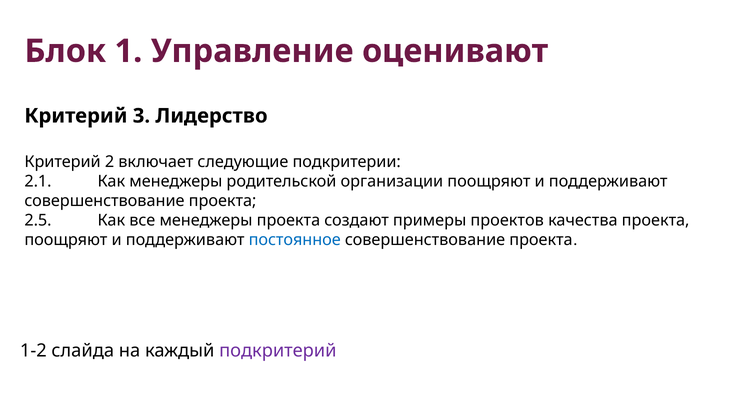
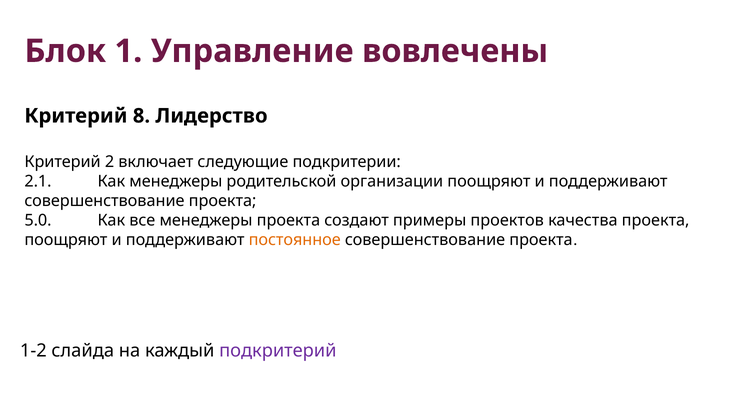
оценивают: оценивают -> вовлечены (455, 51)
3: 3 -> 8 (141, 116)
2.5: 2.5 -> 5.0 (38, 220)
постоянное colour: blue -> orange (295, 240)
